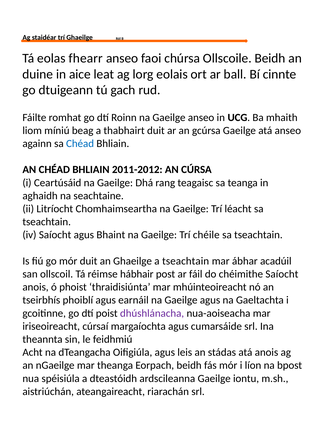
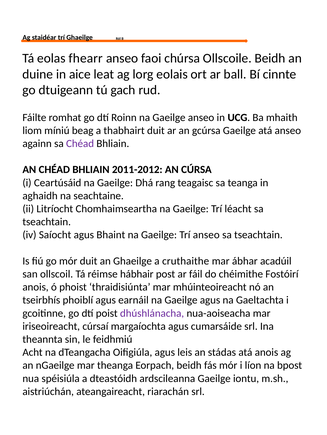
Chéad colour: blue -> purple (80, 144)
Trí chéile: chéile -> anseo (206, 235)
a tseachtain: tseachtain -> cruthaithe (186, 262)
chéimithe Saíocht: Saíocht -> Fostóirí (282, 275)
